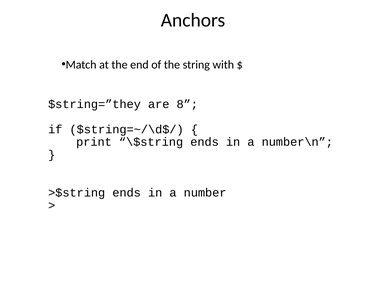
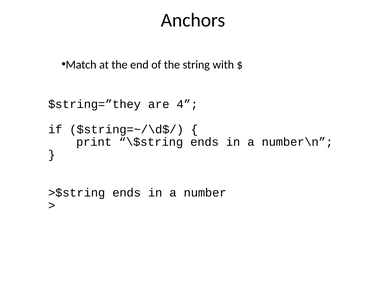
8: 8 -> 4 (187, 104)
